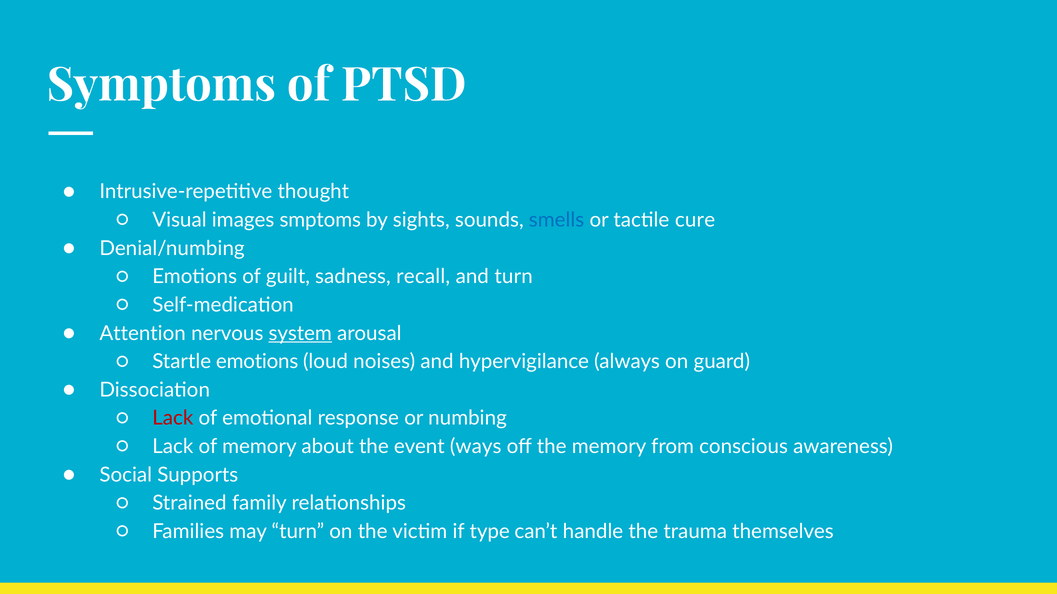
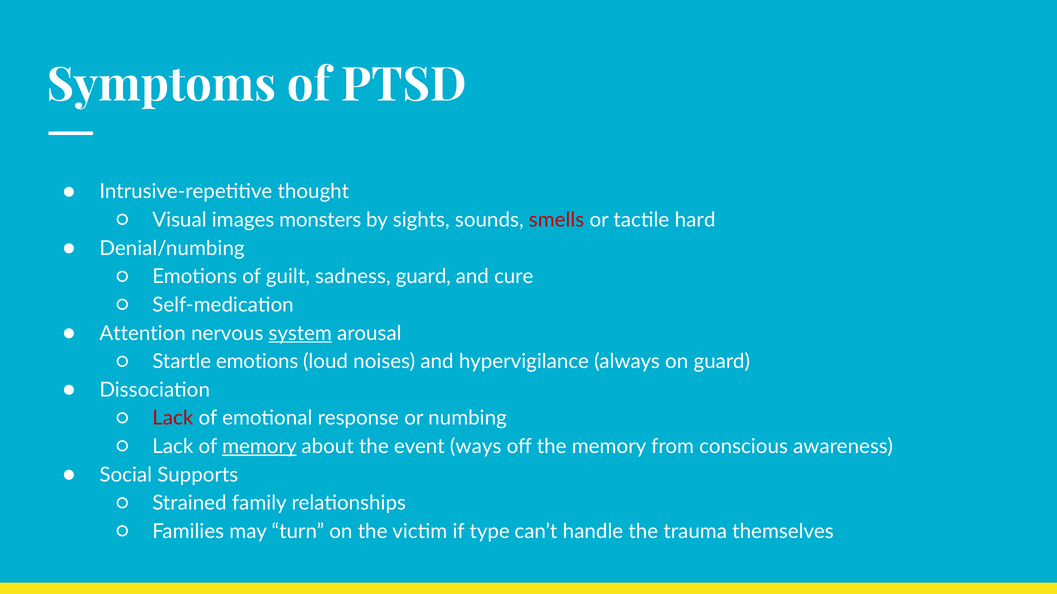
smptoms: smptoms -> monsters (320, 220)
smells colour: blue -> red (557, 220)
cure: cure -> hard (695, 220)
sadness recall: recall -> guard (423, 277)
and turn: turn -> cure (514, 277)
memory underline: none -> present (259, 447)
